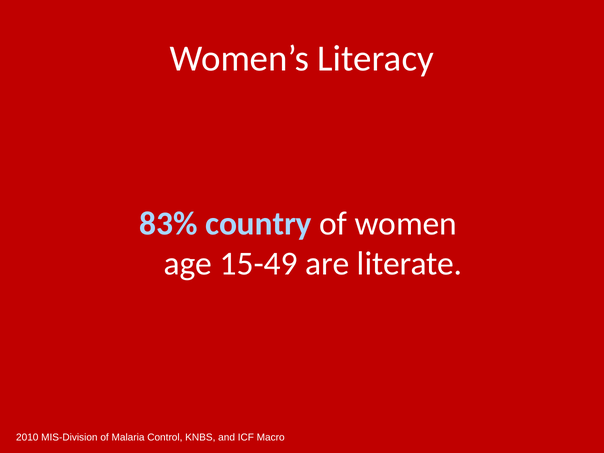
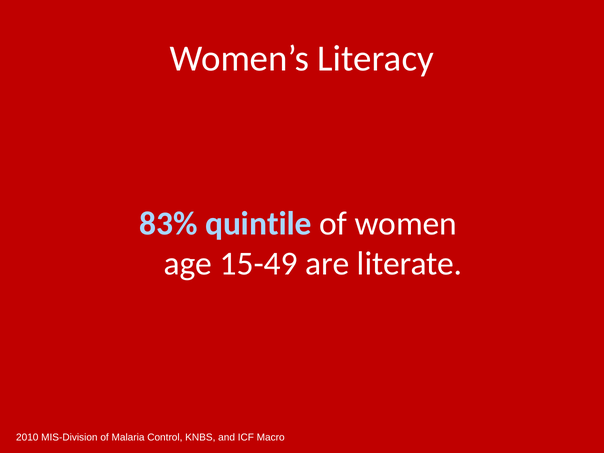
country: country -> quintile (258, 223)
